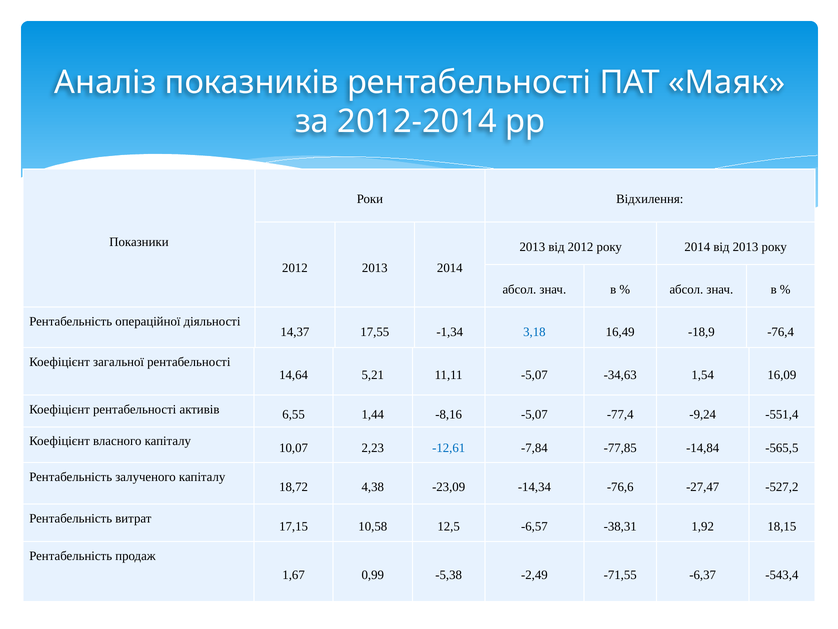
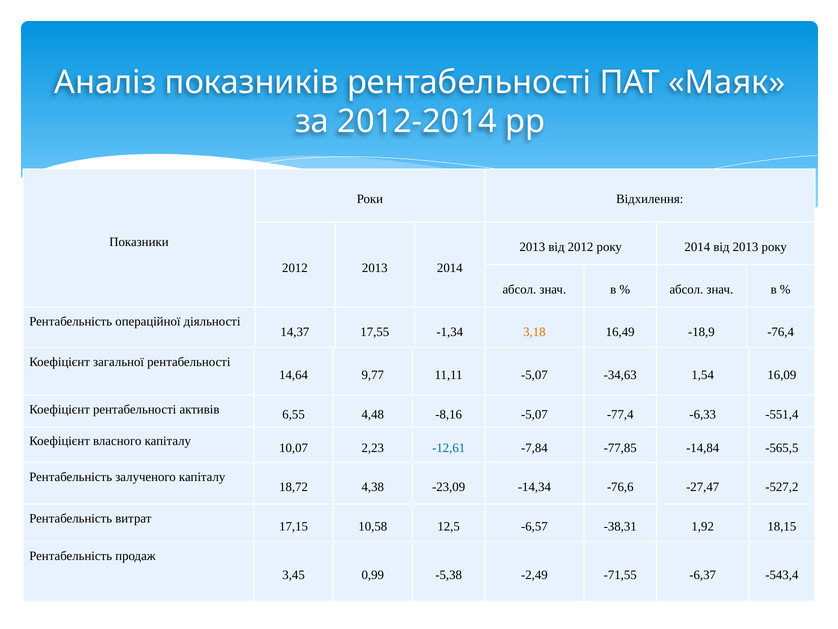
3,18 colour: blue -> orange (534, 332)
5,21: 5,21 -> 9,77 (373, 375)
1,44: 1,44 -> 4,48 (373, 414)
-9,24: -9,24 -> -6,33 (703, 414)
1,67: 1,67 -> 3,45 (294, 575)
